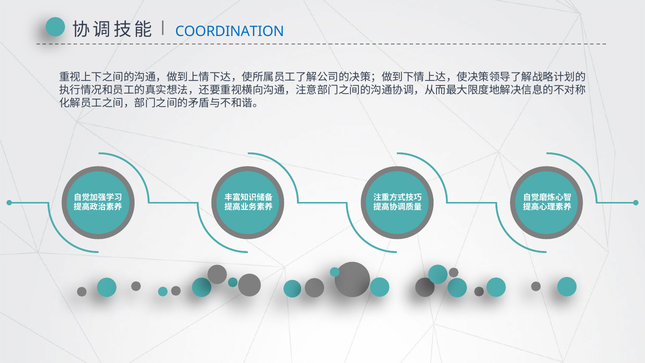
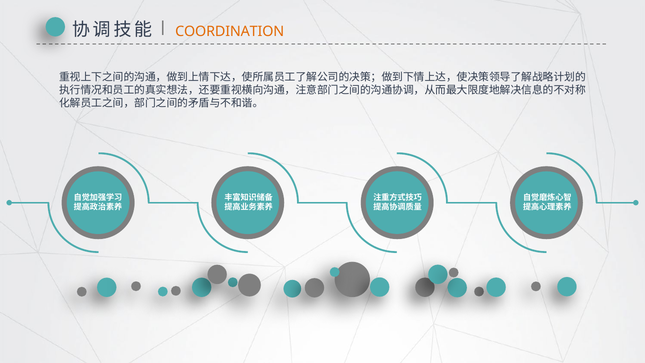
COORDINATION colour: blue -> orange (230, 32)
